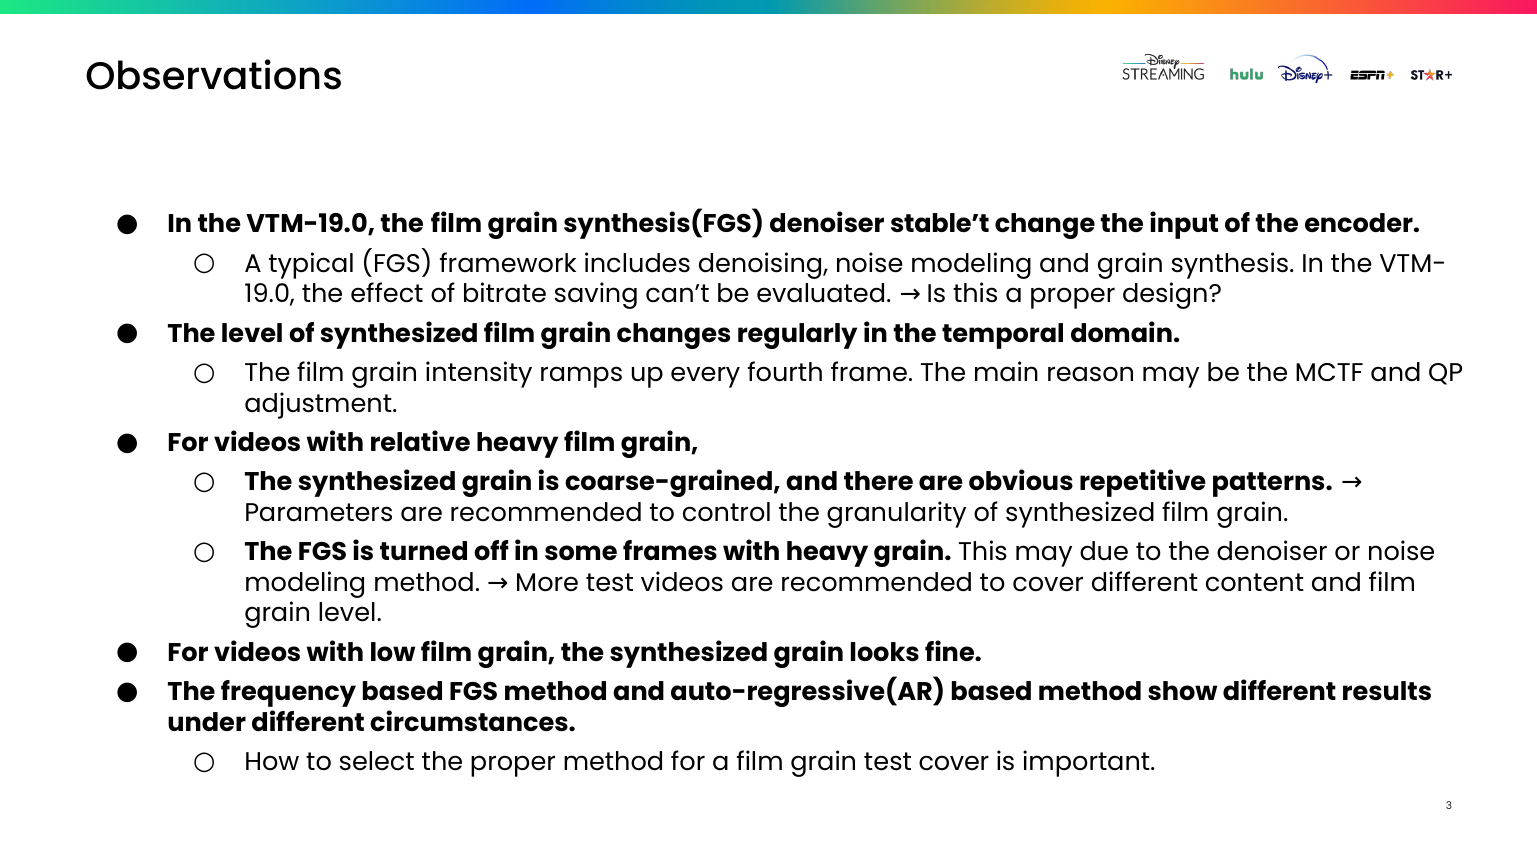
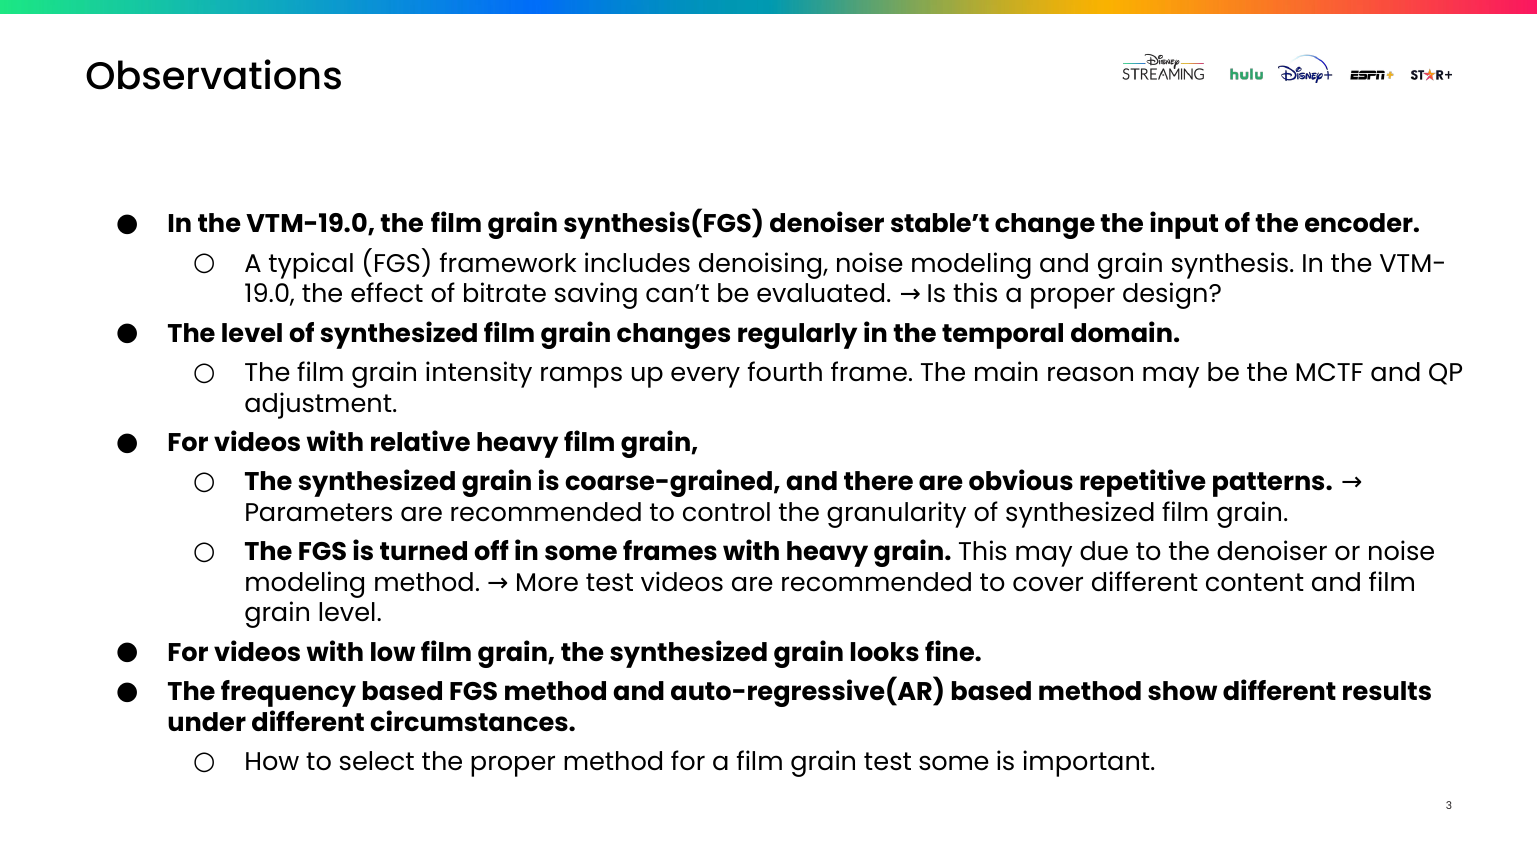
test cover: cover -> some (954, 763)
